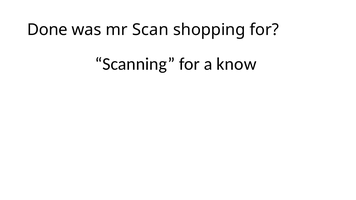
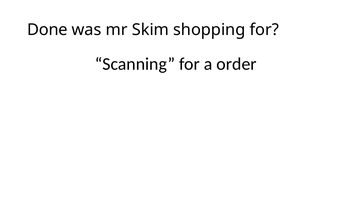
Scan: Scan -> Skim (150, 30)
know: know -> order (236, 64)
